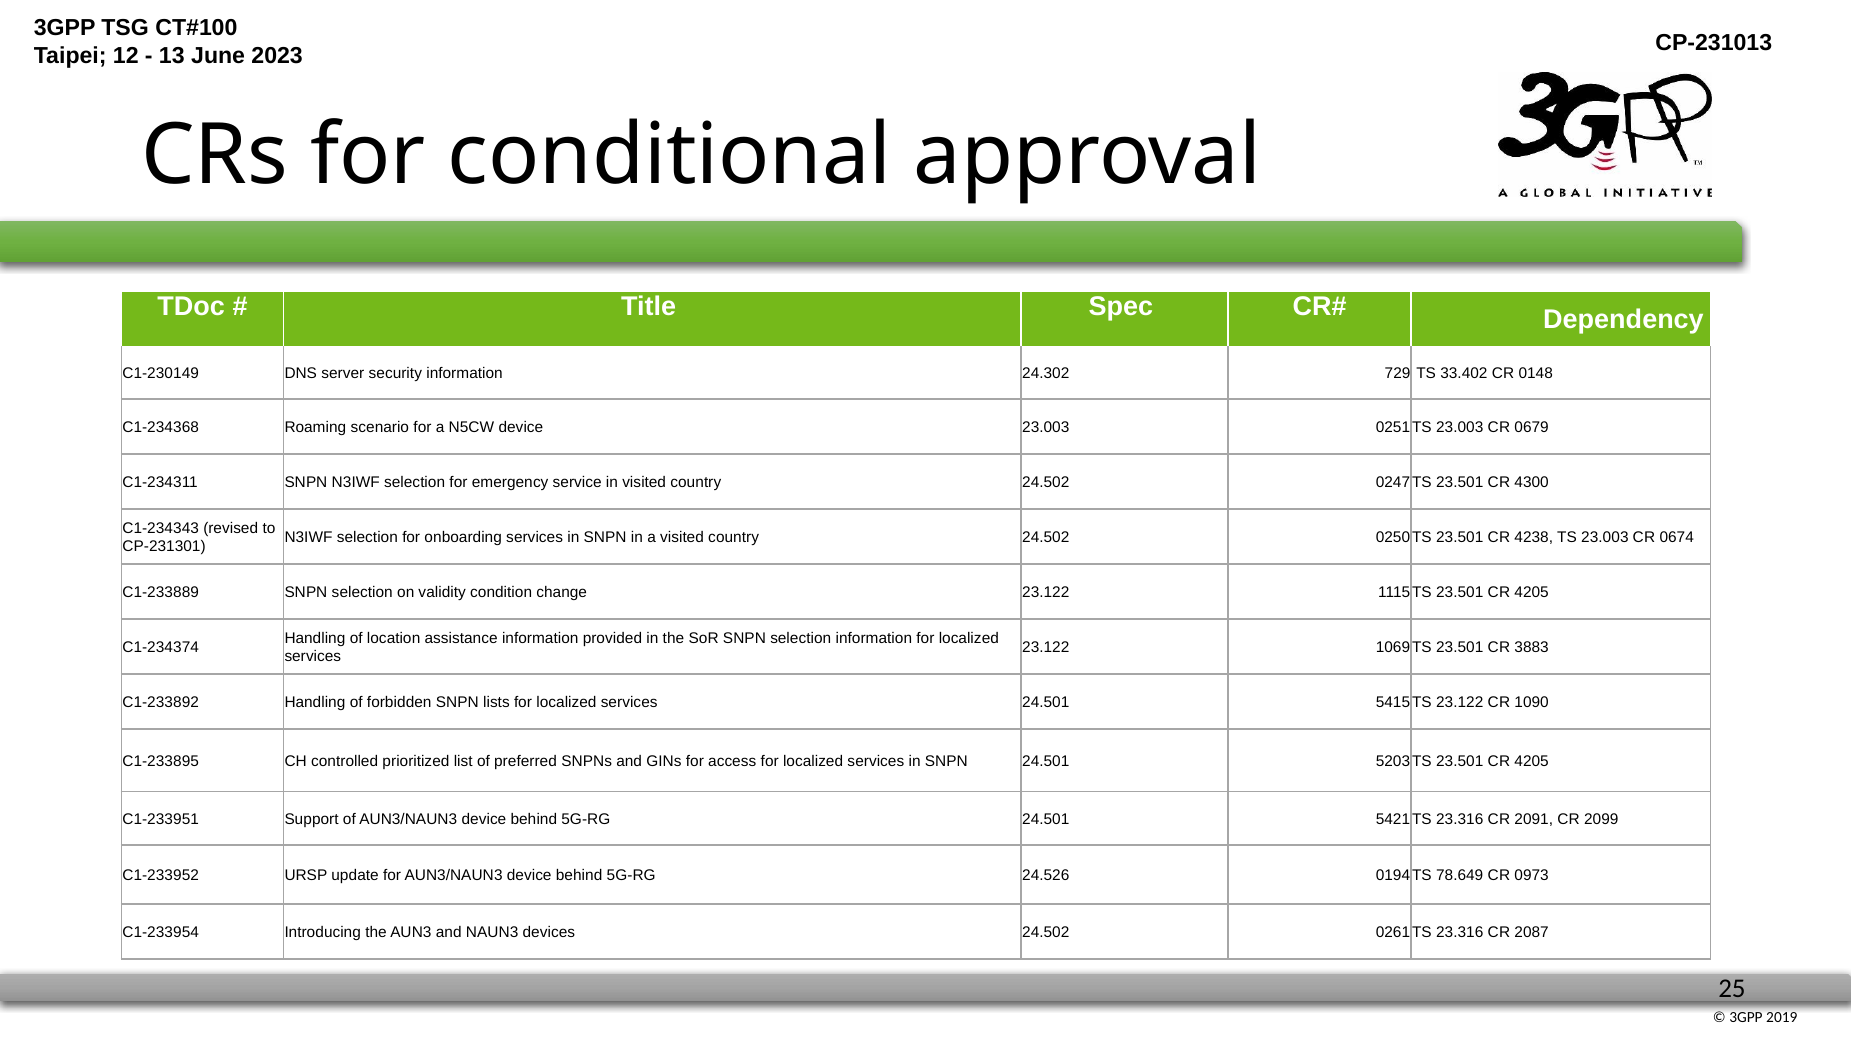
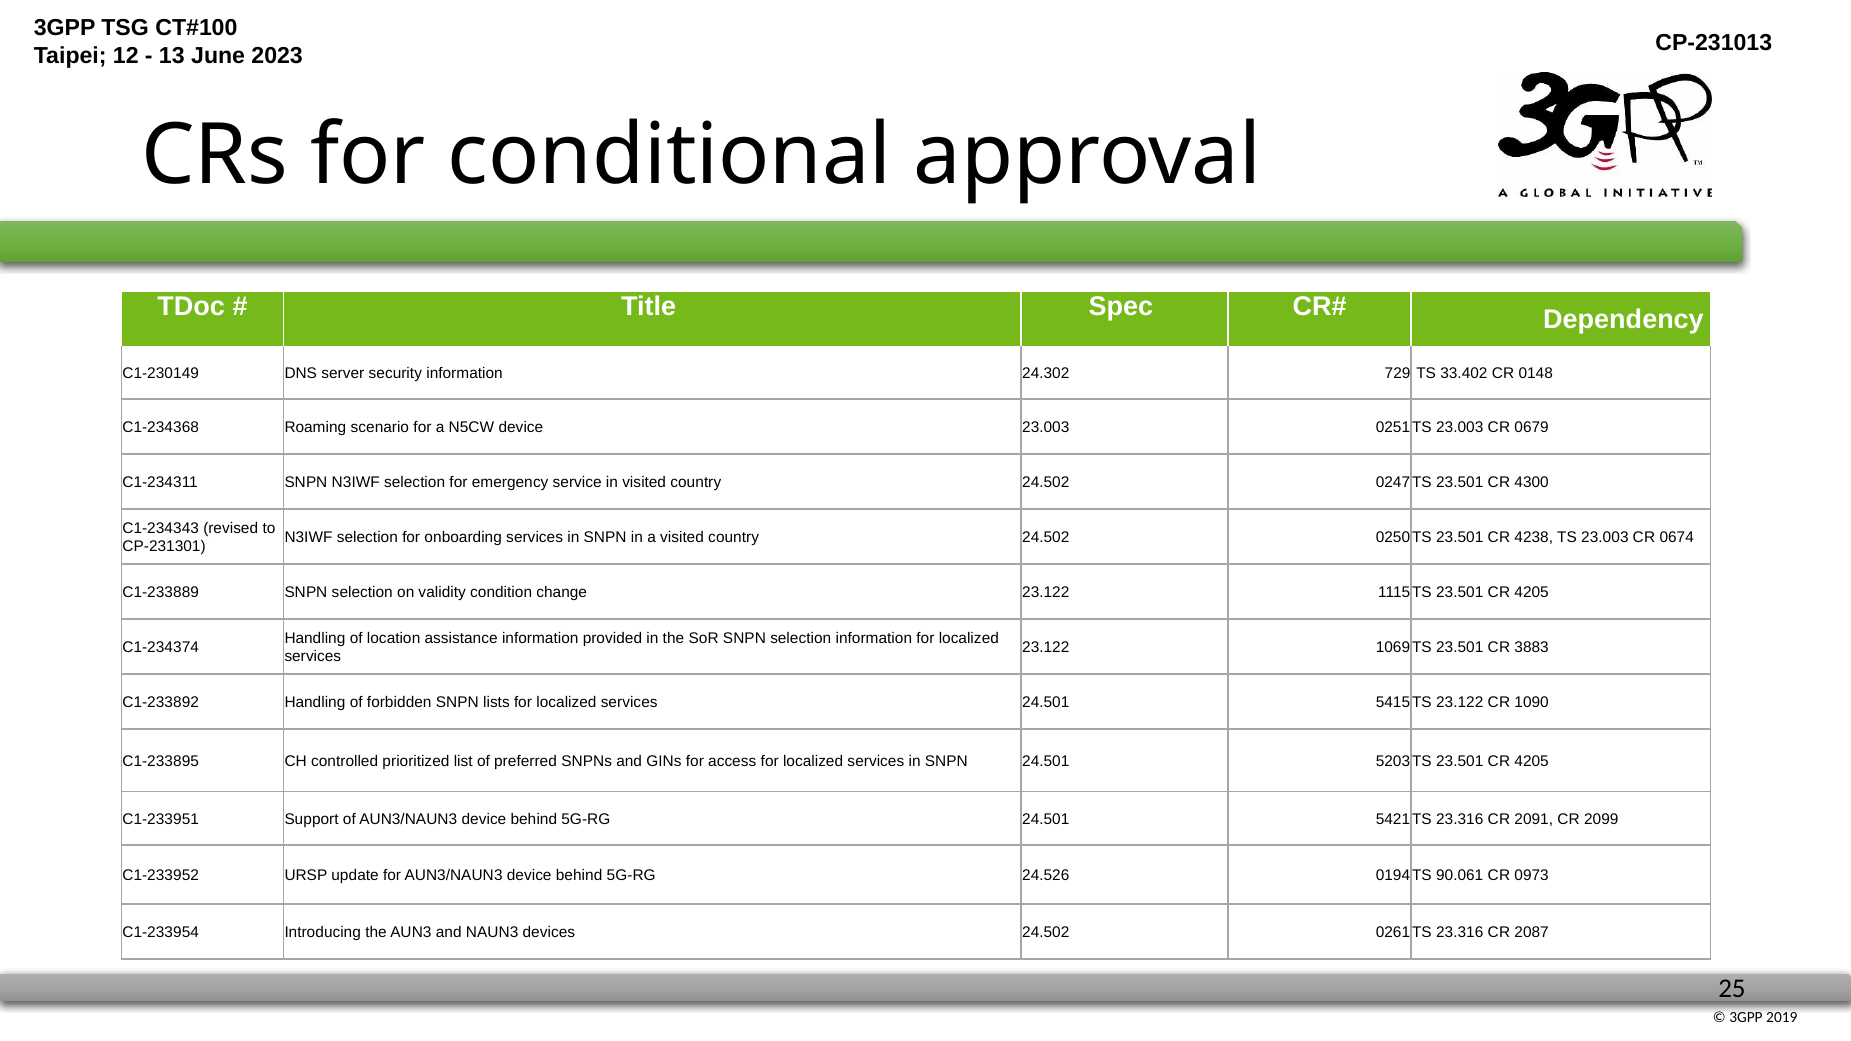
78.649: 78.649 -> 90.061 (1460, 875)
